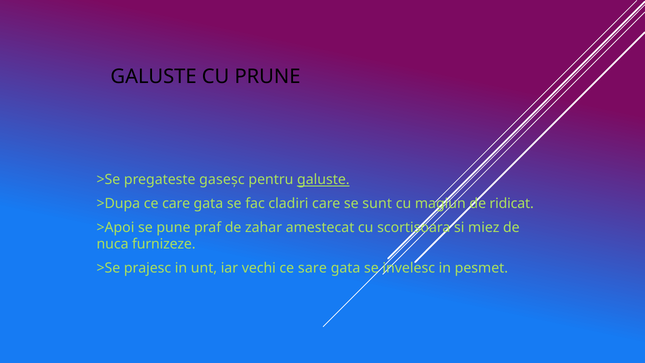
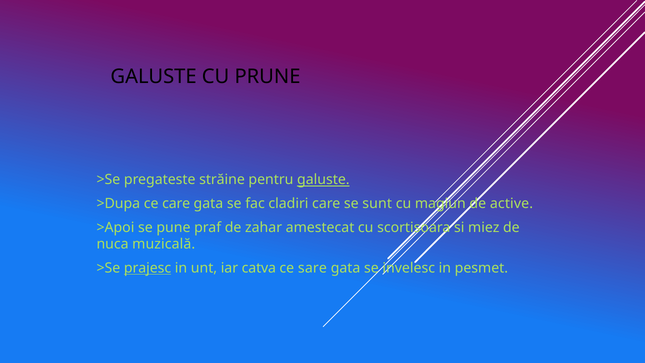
gaseșc: gaseșc -> străine (222, 180)
ridicat: ridicat -> active (511, 203)
furnizeze: furnizeze -> muzicală (164, 244)
prajesc underline: none -> present (148, 268)
vechi: vechi -> catva (259, 268)
